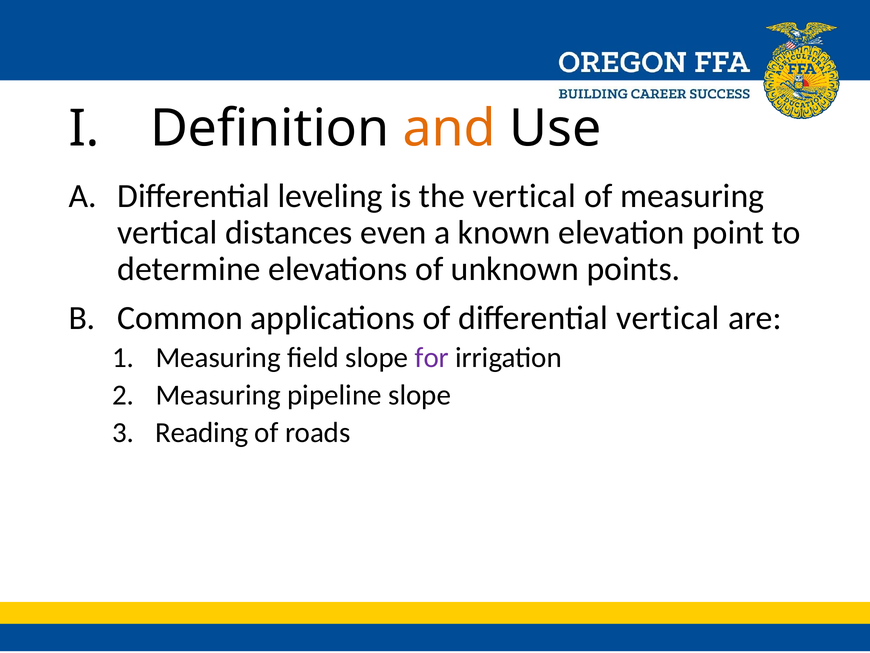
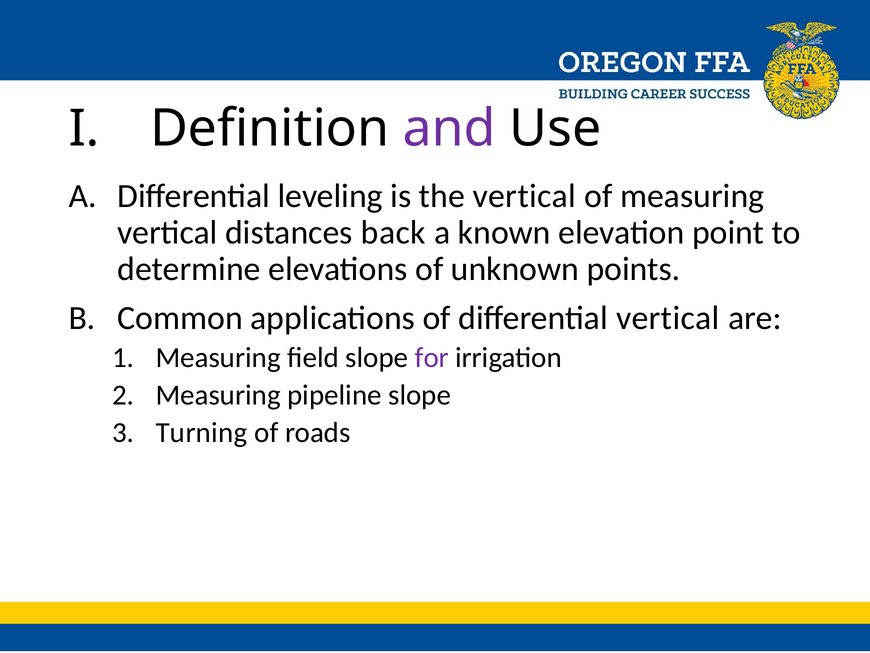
and colour: orange -> purple (449, 129)
even: even -> back (393, 233)
Reading: Reading -> Turning (202, 432)
